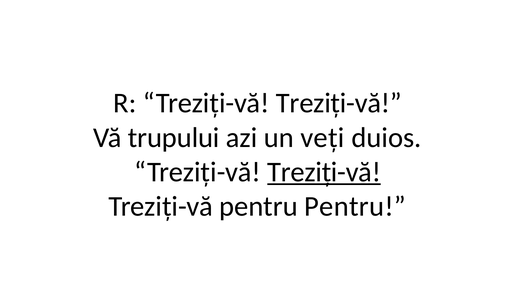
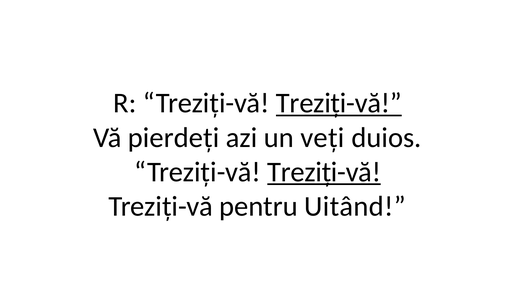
Treziți-vă underline: none -> present (339, 103)
trupului: trupului -> pierdeți (174, 137)
pentru Pentru: Pentru -> Uitând (355, 206)
